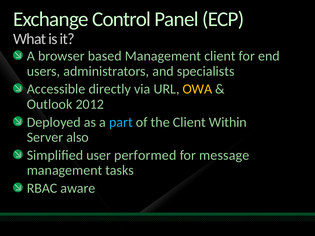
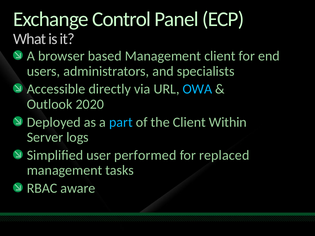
OWA colour: yellow -> light blue (197, 89)
2012: 2012 -> 2020 (90, 104)
also: also -> logs (78, 137)
message: message -> replaced (224, 155)
